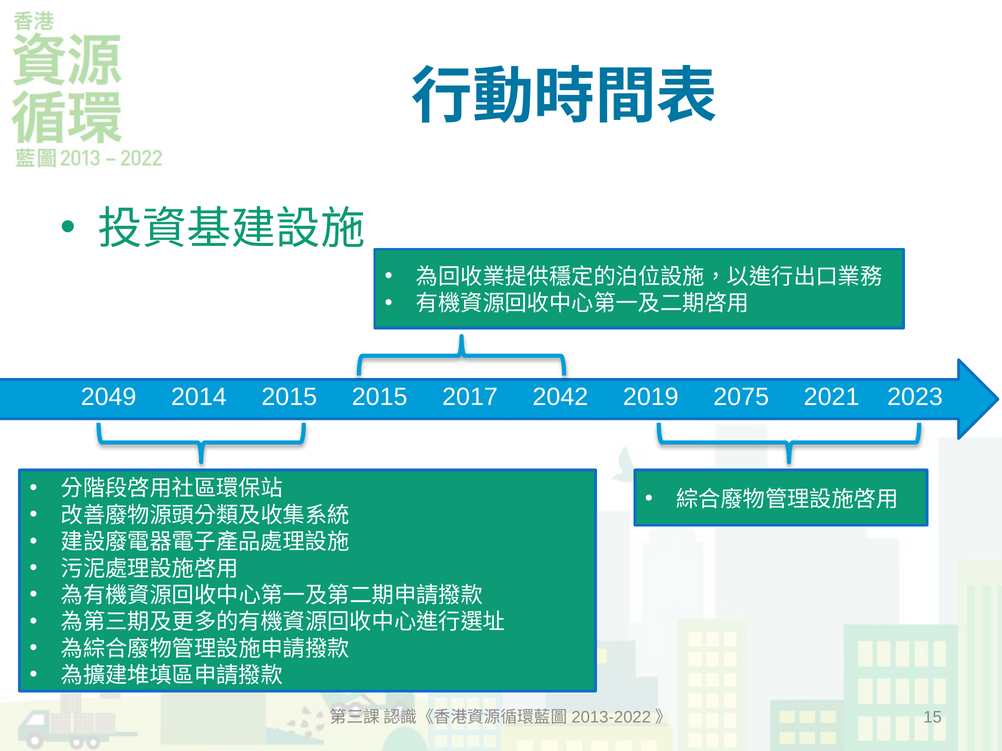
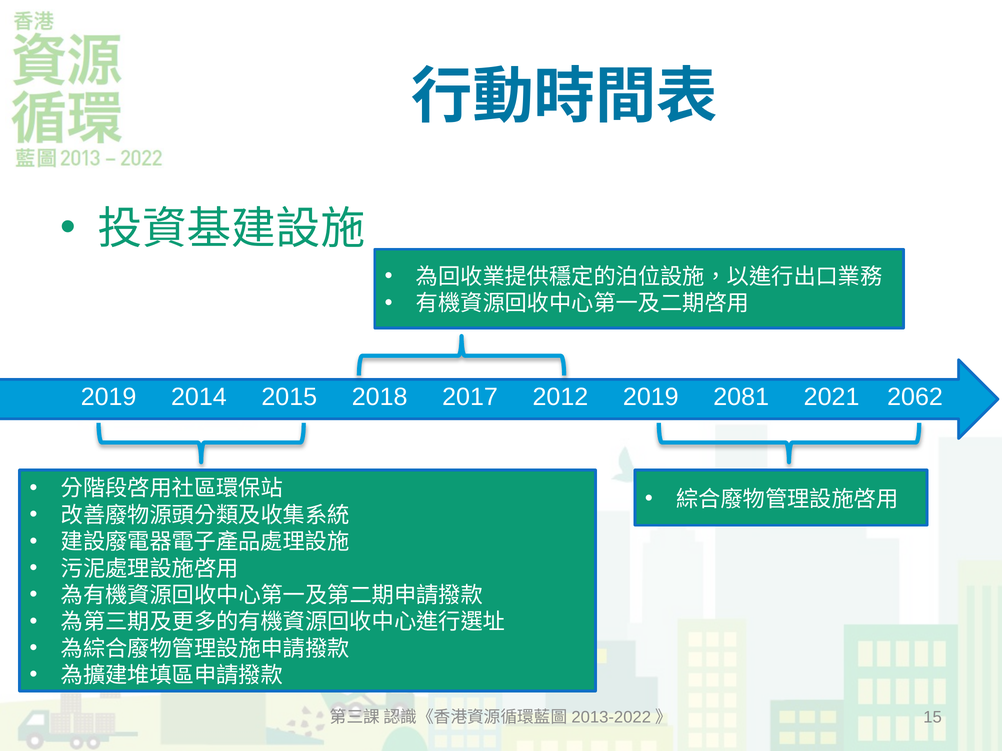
2049: 2049 -> 2019 (109, 397)
2015 2015: 2015 -> 2018 (380, 397)
2042: 2042 -> 2012 (560, 397)
2075: 2075 -> 2081 (741, 397)
2023: 2023 -> 2062 (915, 397)
